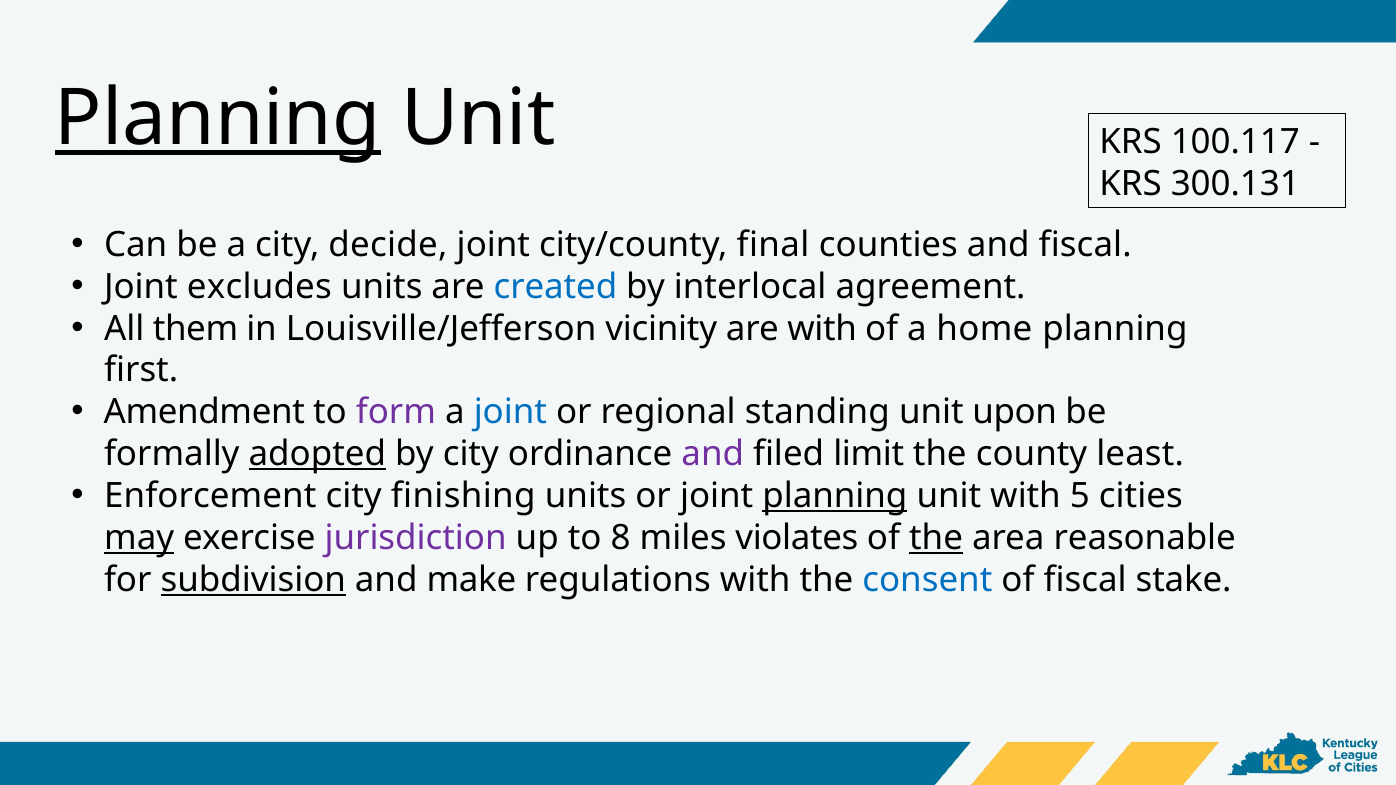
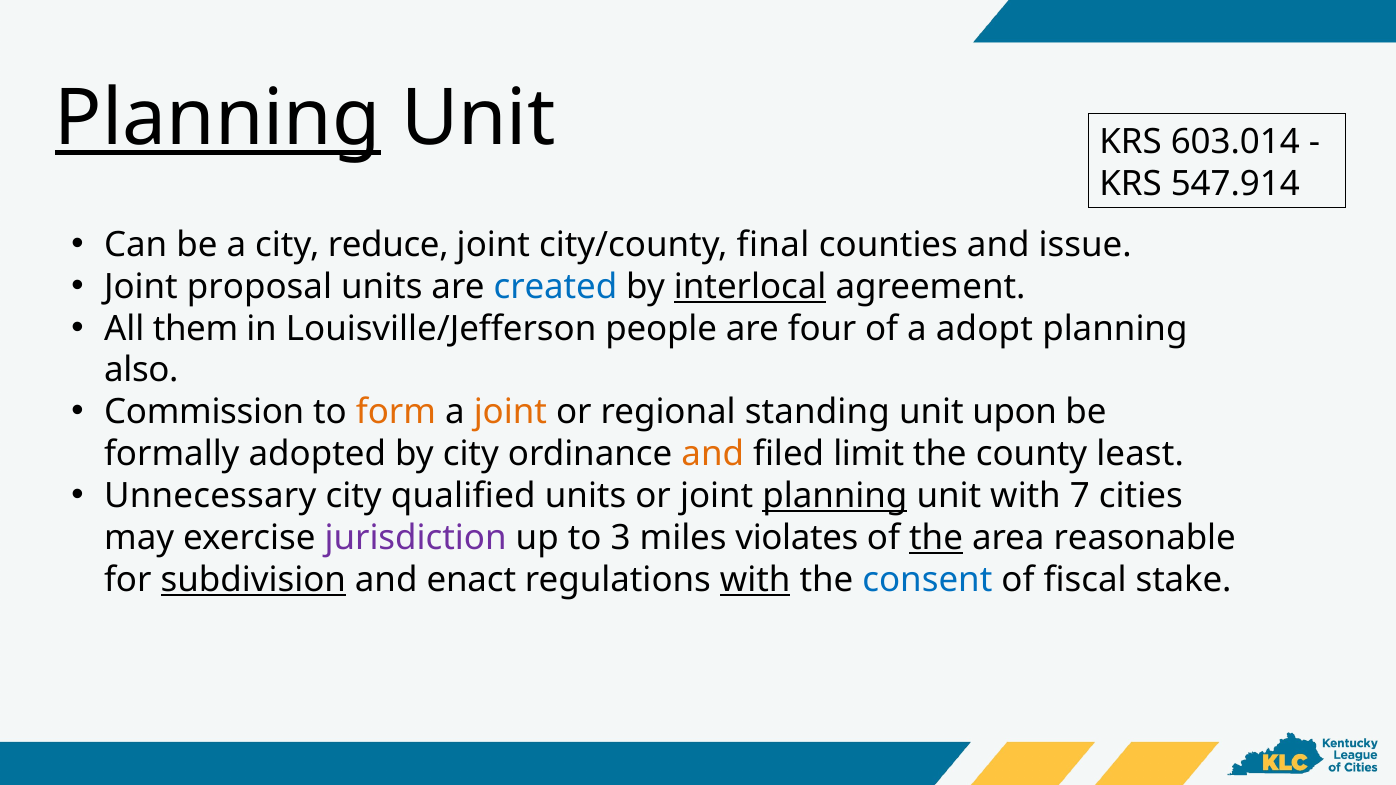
100.117: 100.117 -> 603.014 (1235, 142)
300.131: 300.131 -> 547.914 (1235, 184)
decide: decide -> reduce (388, 245)
and fiscal: fiscal -> issue (1085, 245)
excludes: excludes -> proposal (260, 287)
interlocal underline: none -> present (750, 287)
vicinity: vicinity -> people (661, 329)
are with: with -> four (822, 329)
home: home -> adopt (984, 329)
first: first -> also (141, 371)
Amendment: Amendment -> Commission (204, 412)
form colour: purple -> orange (396, 412)
joint colour: blue -> orange (510, 412)
adopted underline: present -> none (317, 454)
and colour: purple -> orange (713, 454)
Enforcement: Enforcement -> Unnecessary (210, 496)
finishing: finishing -> qualified (463, 496)
5: 5 -> 7 (1080, 496)
may underline: present -> none (139, 538)
8: 8 -> 3 (621, 538)
make: make -> enact (471, 580)
with underline: none -> present (755, 580)
